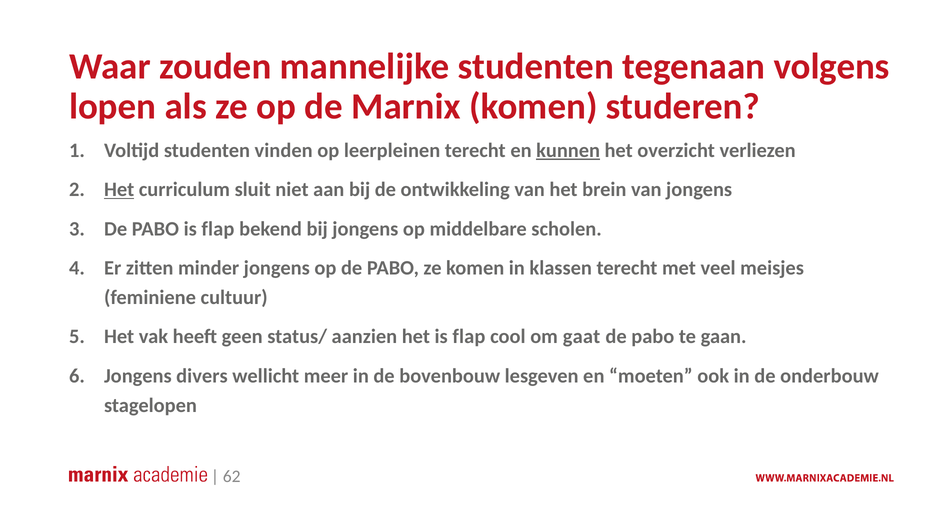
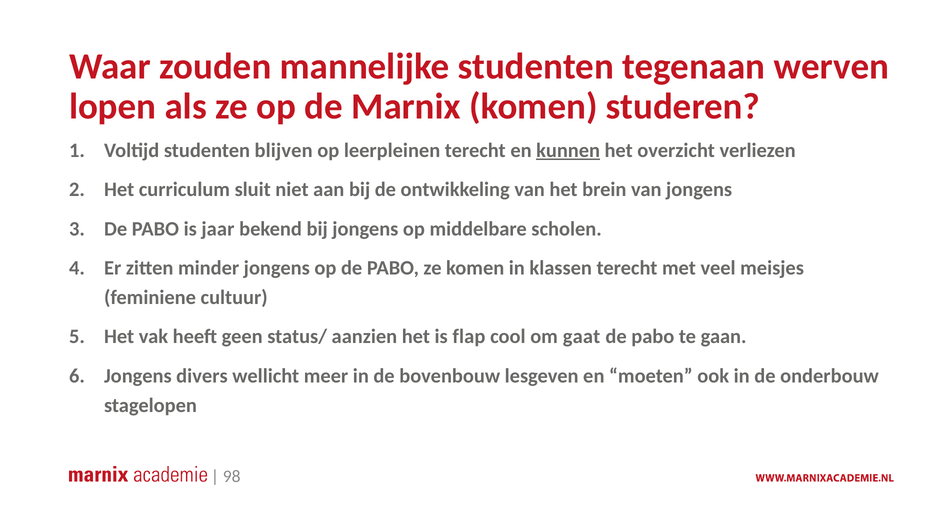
volgens: volgens -> werven (831, 67)
vinden: vinden -> blijven (284, 150)
Het underline: present -> none (119, 190)
PABO is flap: flap -> jaar (218, 229)
62: 62 -> 98 (232, 476)
